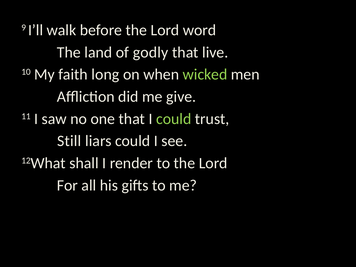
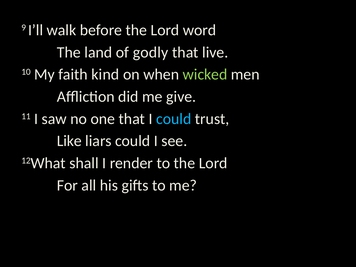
long: long -> kind (105, 74)
could colour: light green -> light blue (174, 119)
Still: Still -> Like (69, 141)
